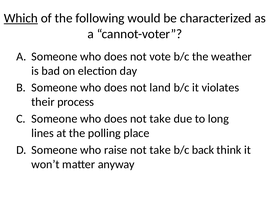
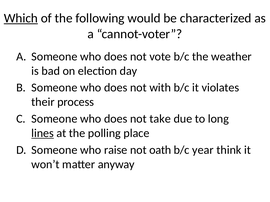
land: land -> with (160, 88)
lines underline: none -> present (43, 133)
take: take -> oath (160, 150)
back: back -> year (203, 150)
